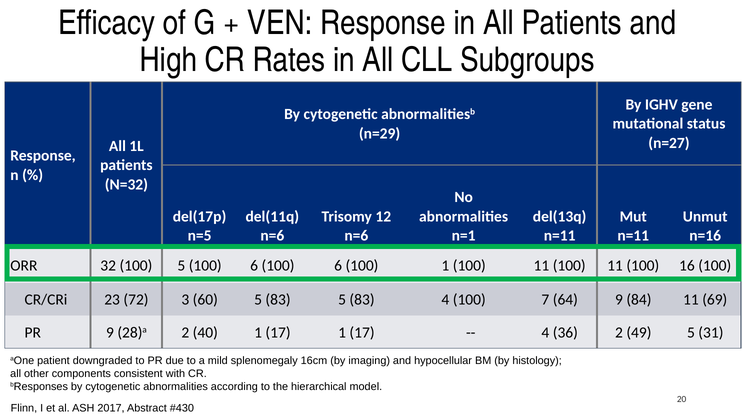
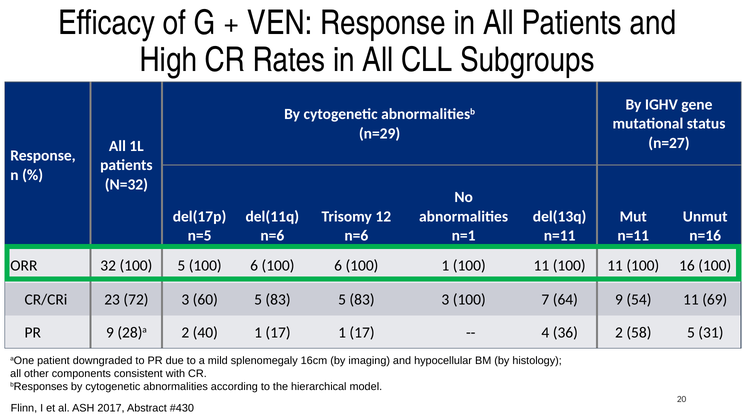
83 4: 4 -> 3 (445, 300)
84: 84 -> 54 (639, 300)
49: 49 -> 58 (639, 332)
